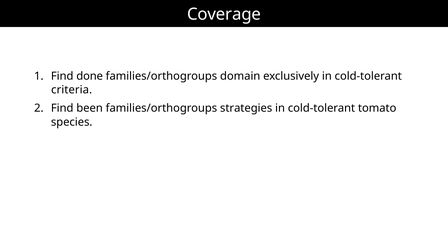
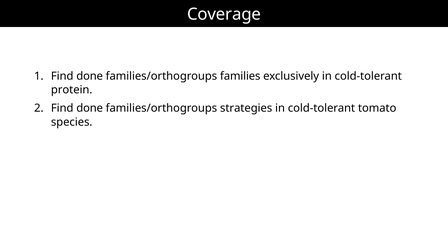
domain: domain -> families (240, 76)
criteria: criteria -> protein (72, 90)
been: been -> done (90, 108)
